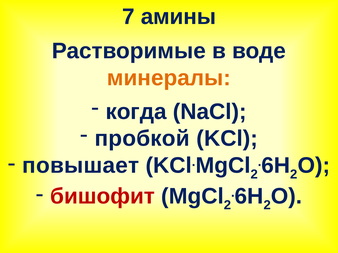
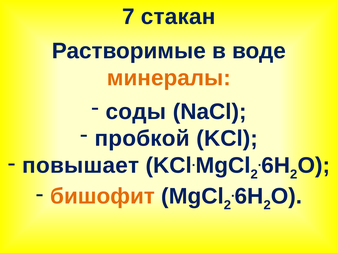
амины: амины -> стакан (178, 17)
когда: когда -> соды (136, 112)
бишофит colour: red -> orange (103, 197)
